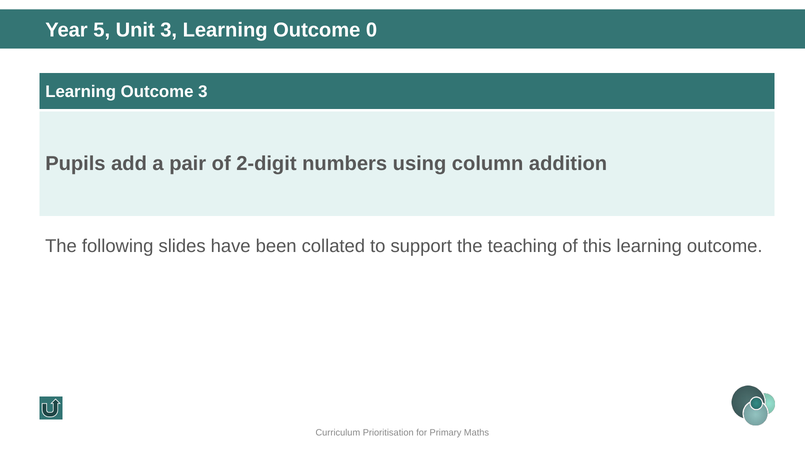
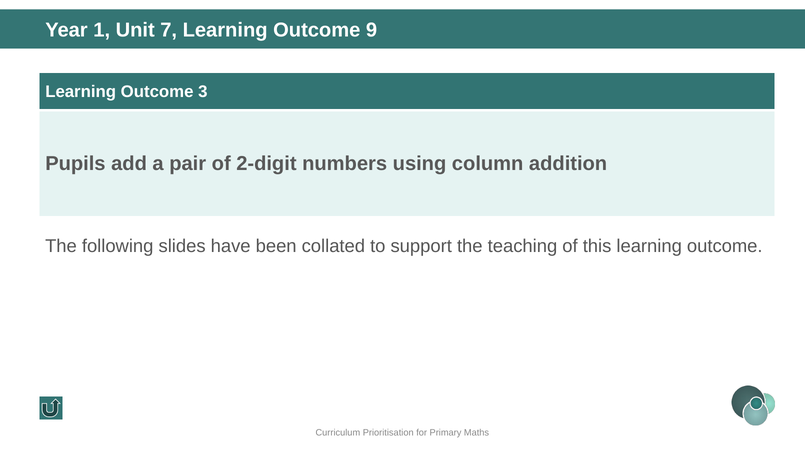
5: 5 -> 1 (102, 30)
Unit 3: 3 -> 7 (169, 30)
0: 0 -> 9 (372, 30)
